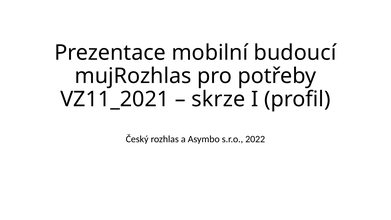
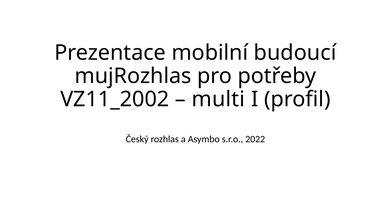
VZ11_2021: VZ11_2021 -> VZ11_2002 (115, 99)
skrze: skrze -> multi (218, 99)
